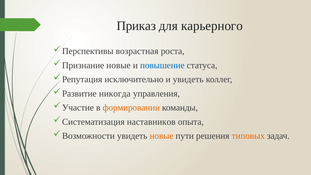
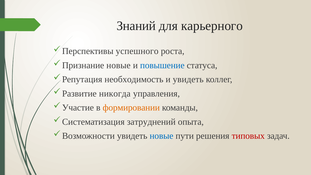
Приказ: Приказ -> Знаний (136, 26)
возрастная: возрастная -> успешного (137, 51)
исключительно: исключительно -> необходимость (134, 79)
наставников: наставников -> затруднений (151, 122)
новые colour: orange -> blue (162, 136)
типовых colour: orange -> red (248, 136)
